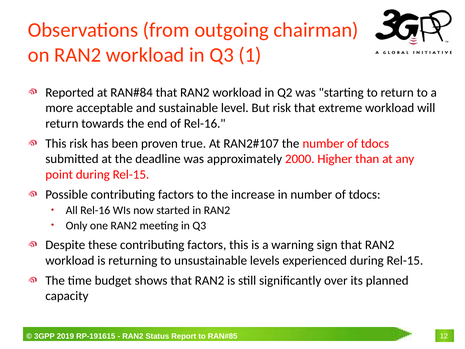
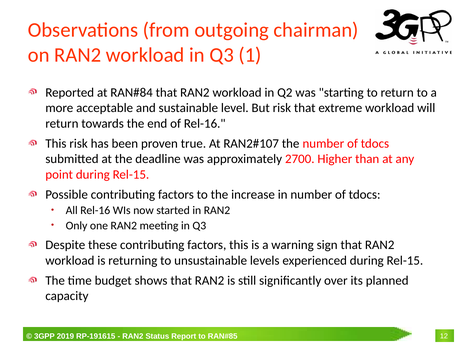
2000: 2000 -> 2700 (300, 159)
